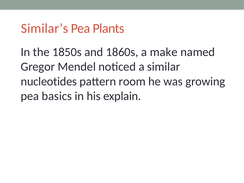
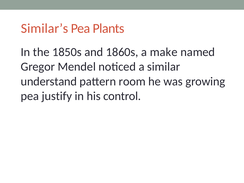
nucleotides: nucleotides -> understand (49, 81)
basics: basics -> justify (57, 96)
explain: explain -> control (122, 96)
